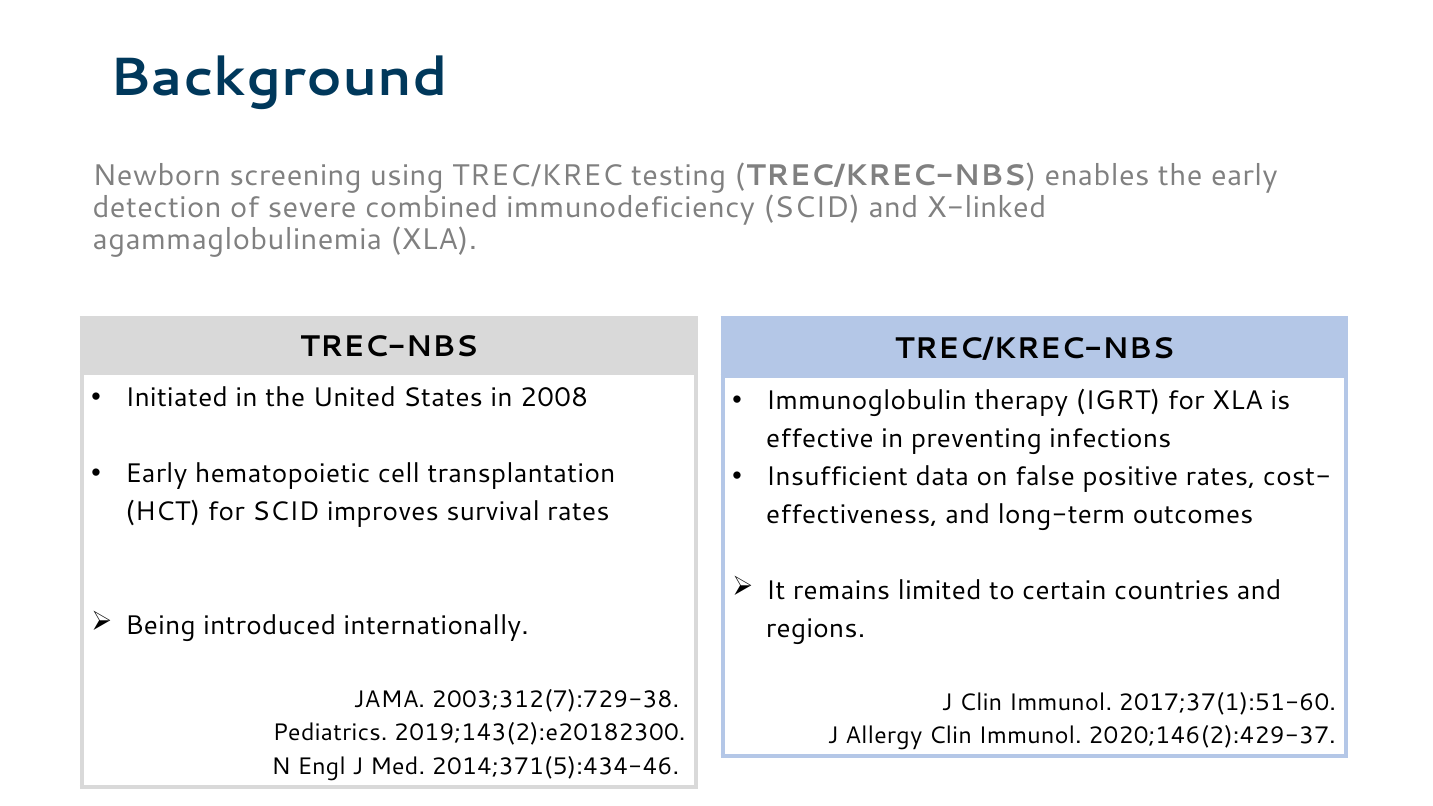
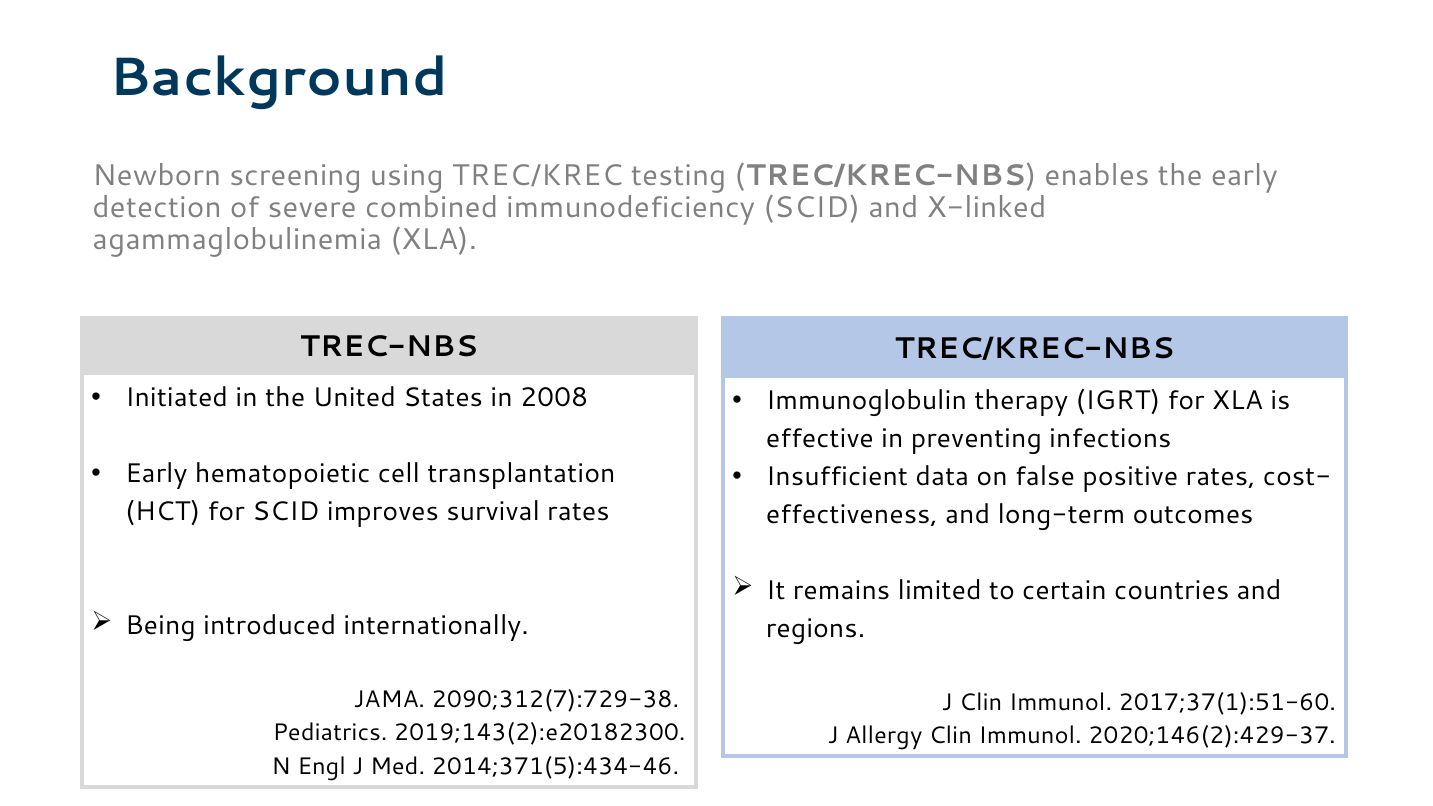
2003;312(7):729-38: 2003;312(7):729-38 -> 2090;312(7):729-38 (555, 699)
